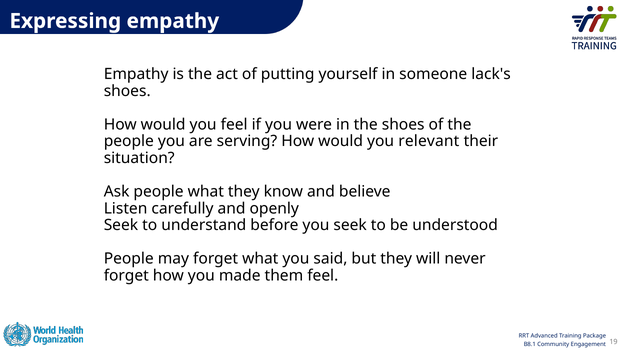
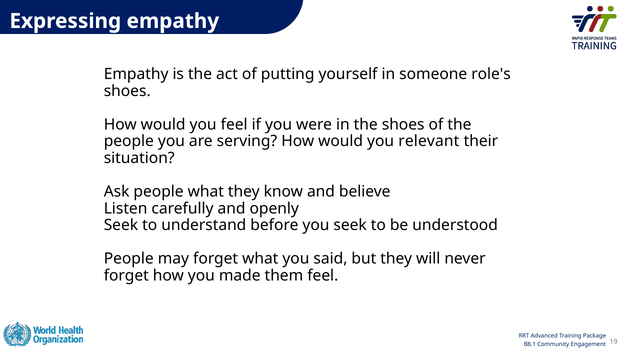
lack's: lack's -> role's (491, 74)
